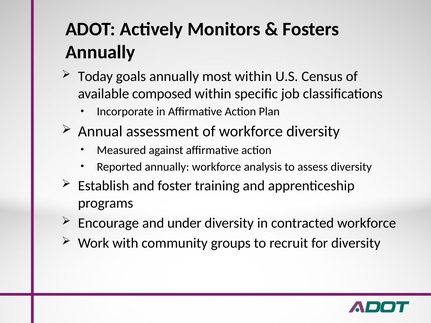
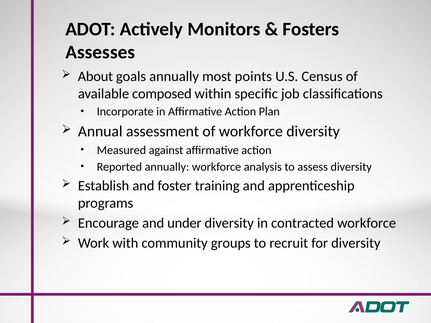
Annually: Annually -> Assesses (100, 52)
Today: Today -> About (95, 76)
most within: within -> points (253, 76)
